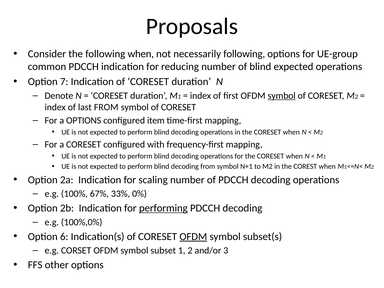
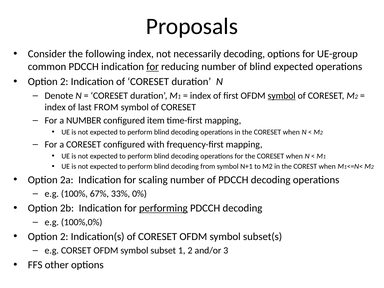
following when: when -> index (141, 54)
necessarily following: following -> decoding (244, 54)
for underline: none -> present (153, 67)
7: 7 -> 2 (64, 82)
a OPTIONS: OPTIONS -> NUMBER (84, 121)
6: 6 -> 2 (64, 237)
OFDM underline: present -> none (193, 237)
